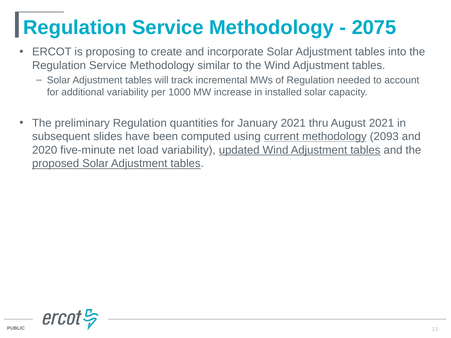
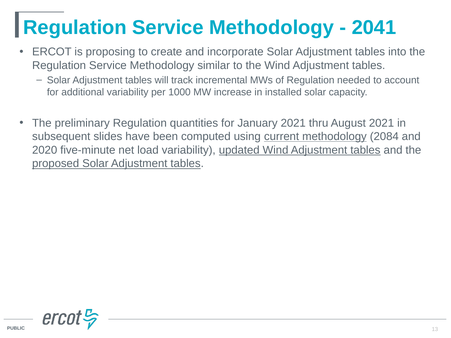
2075: 2075 -> 2041 (374, 28)
2093: 2093 -> 2084 (384, 137)
